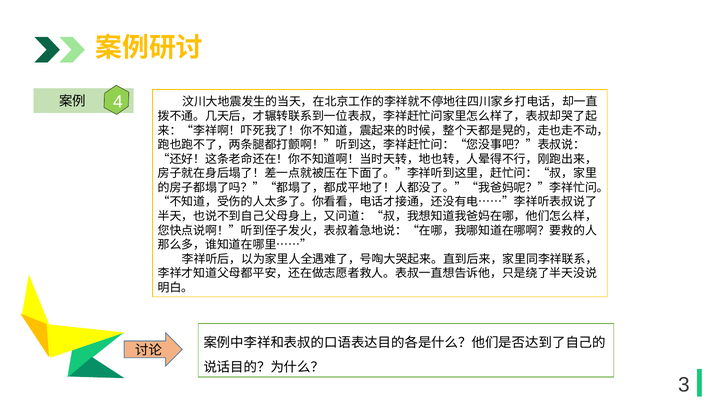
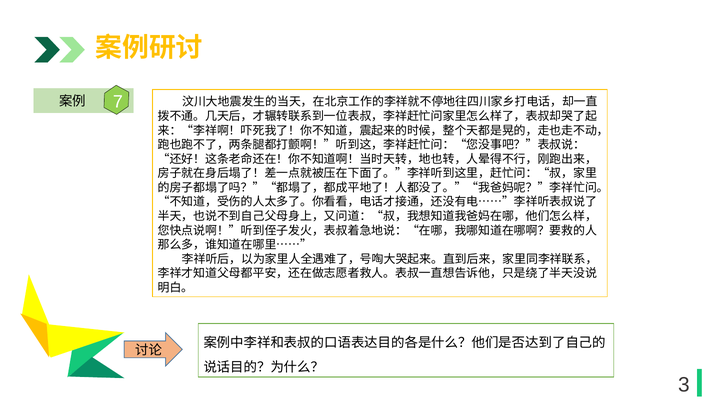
4: 4 -> 7 (118, 102)
